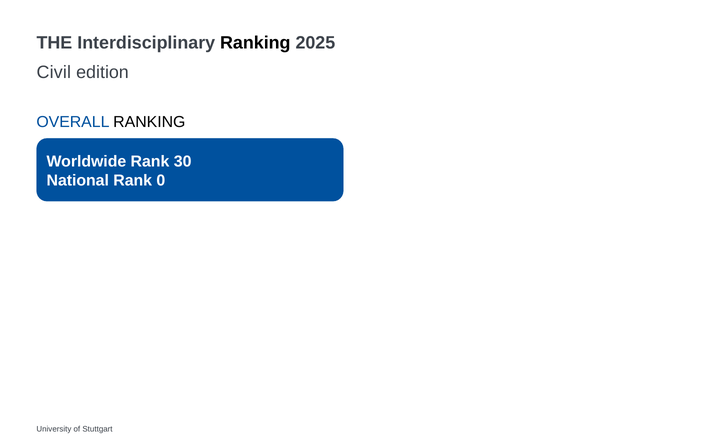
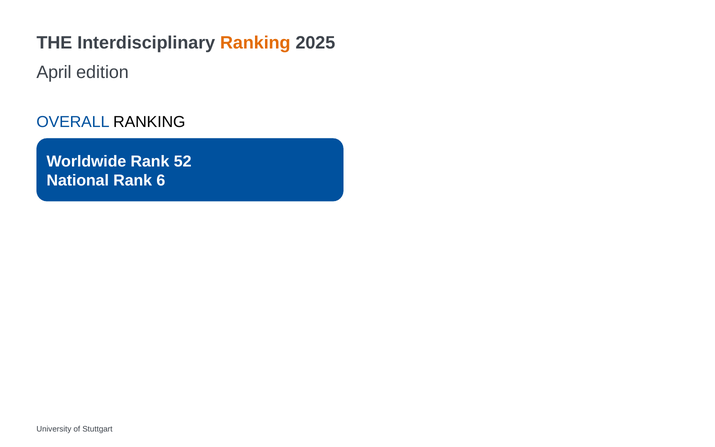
Ranking colour: black -> orange (255, 43)
Civil: Civil -> April (54, 72)
30: 30 -> 52 (183, 161)
0: 0 -> 6 (161, 180)
